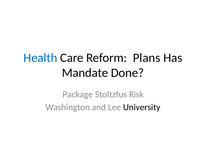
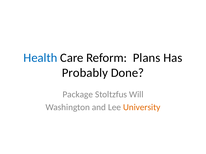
Mandate: Mandate -> Probably (85, 73)
Risk: Risk -> Will (136, 95)
University colour: black -> orange (142, 108)
